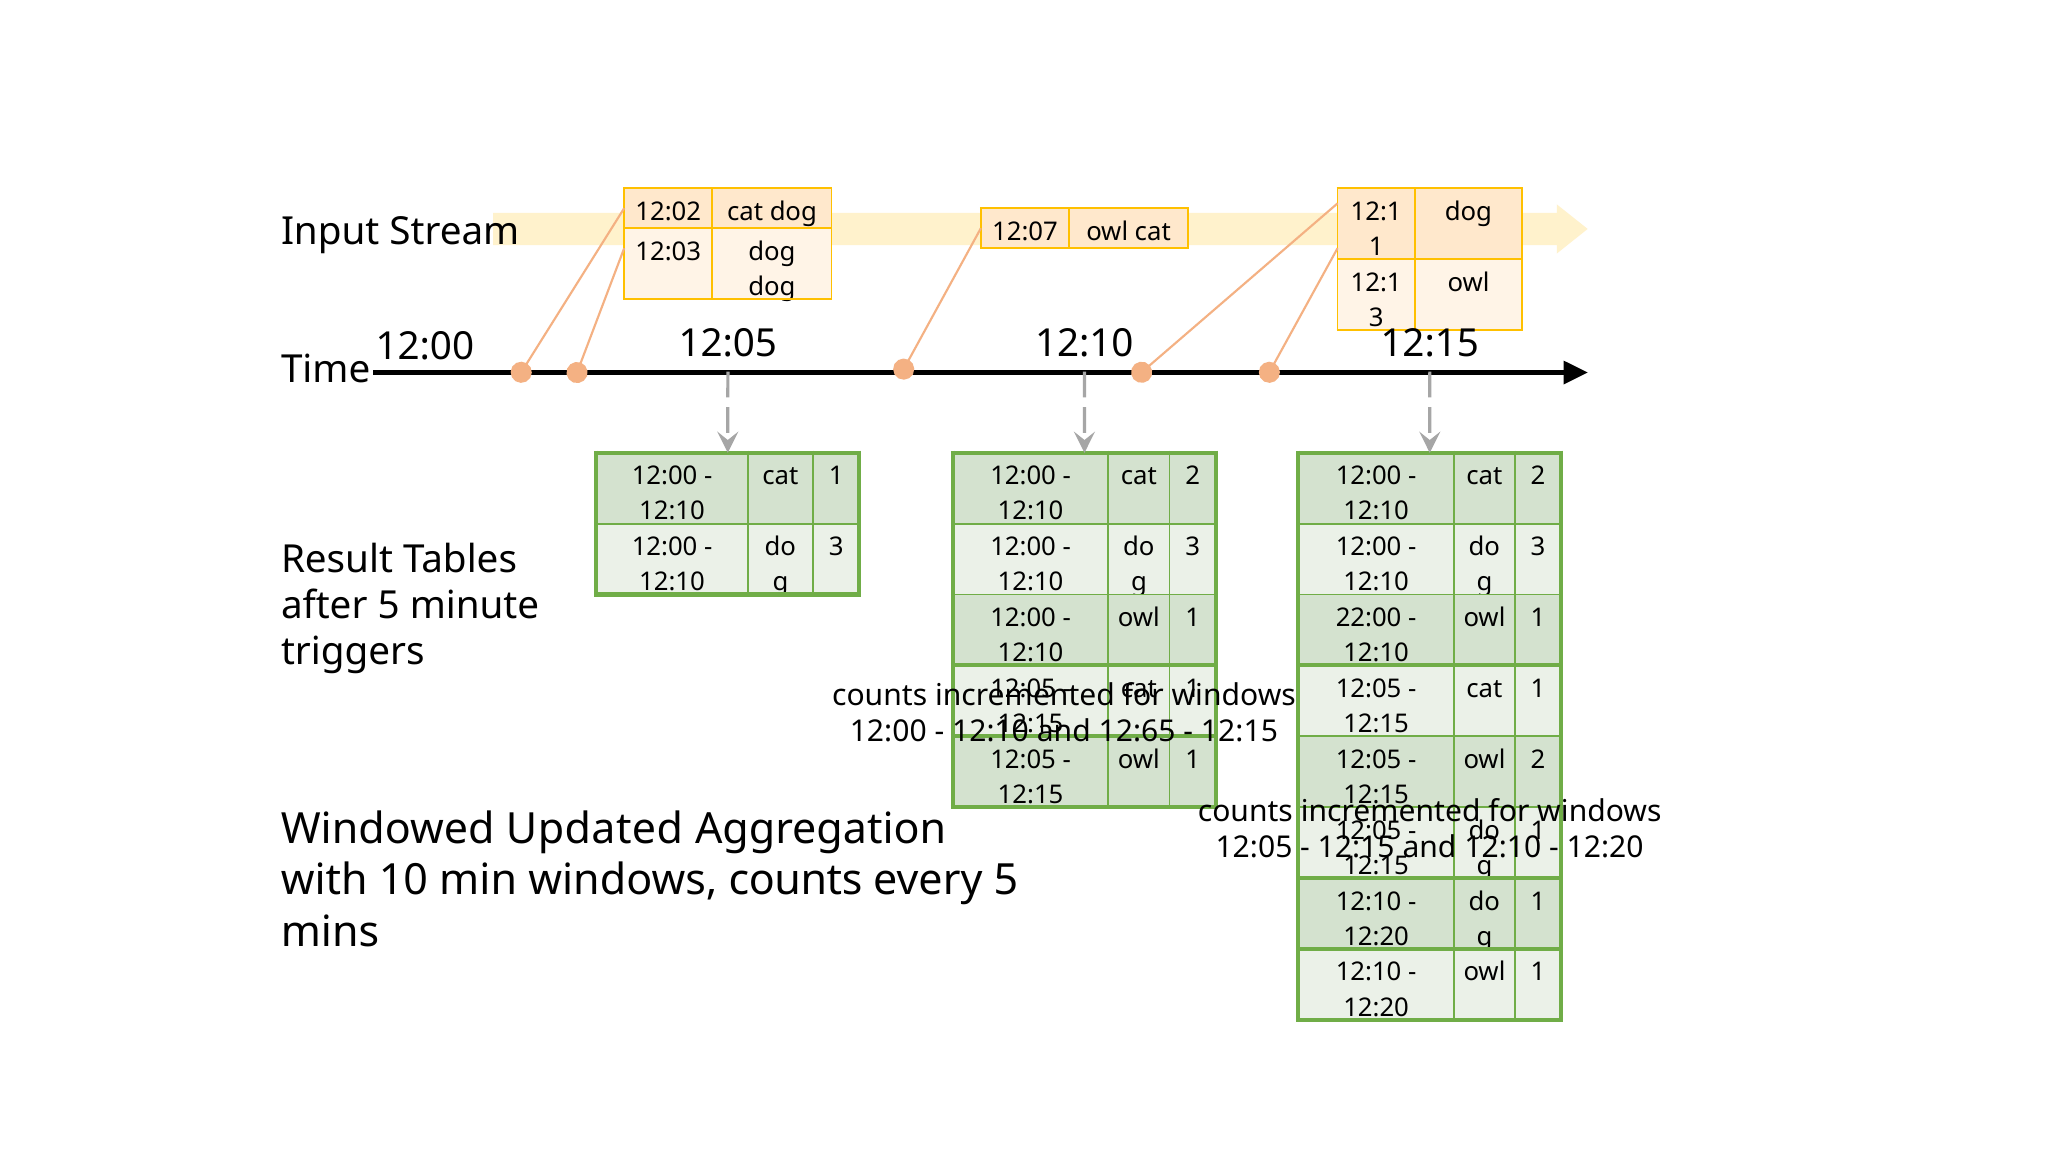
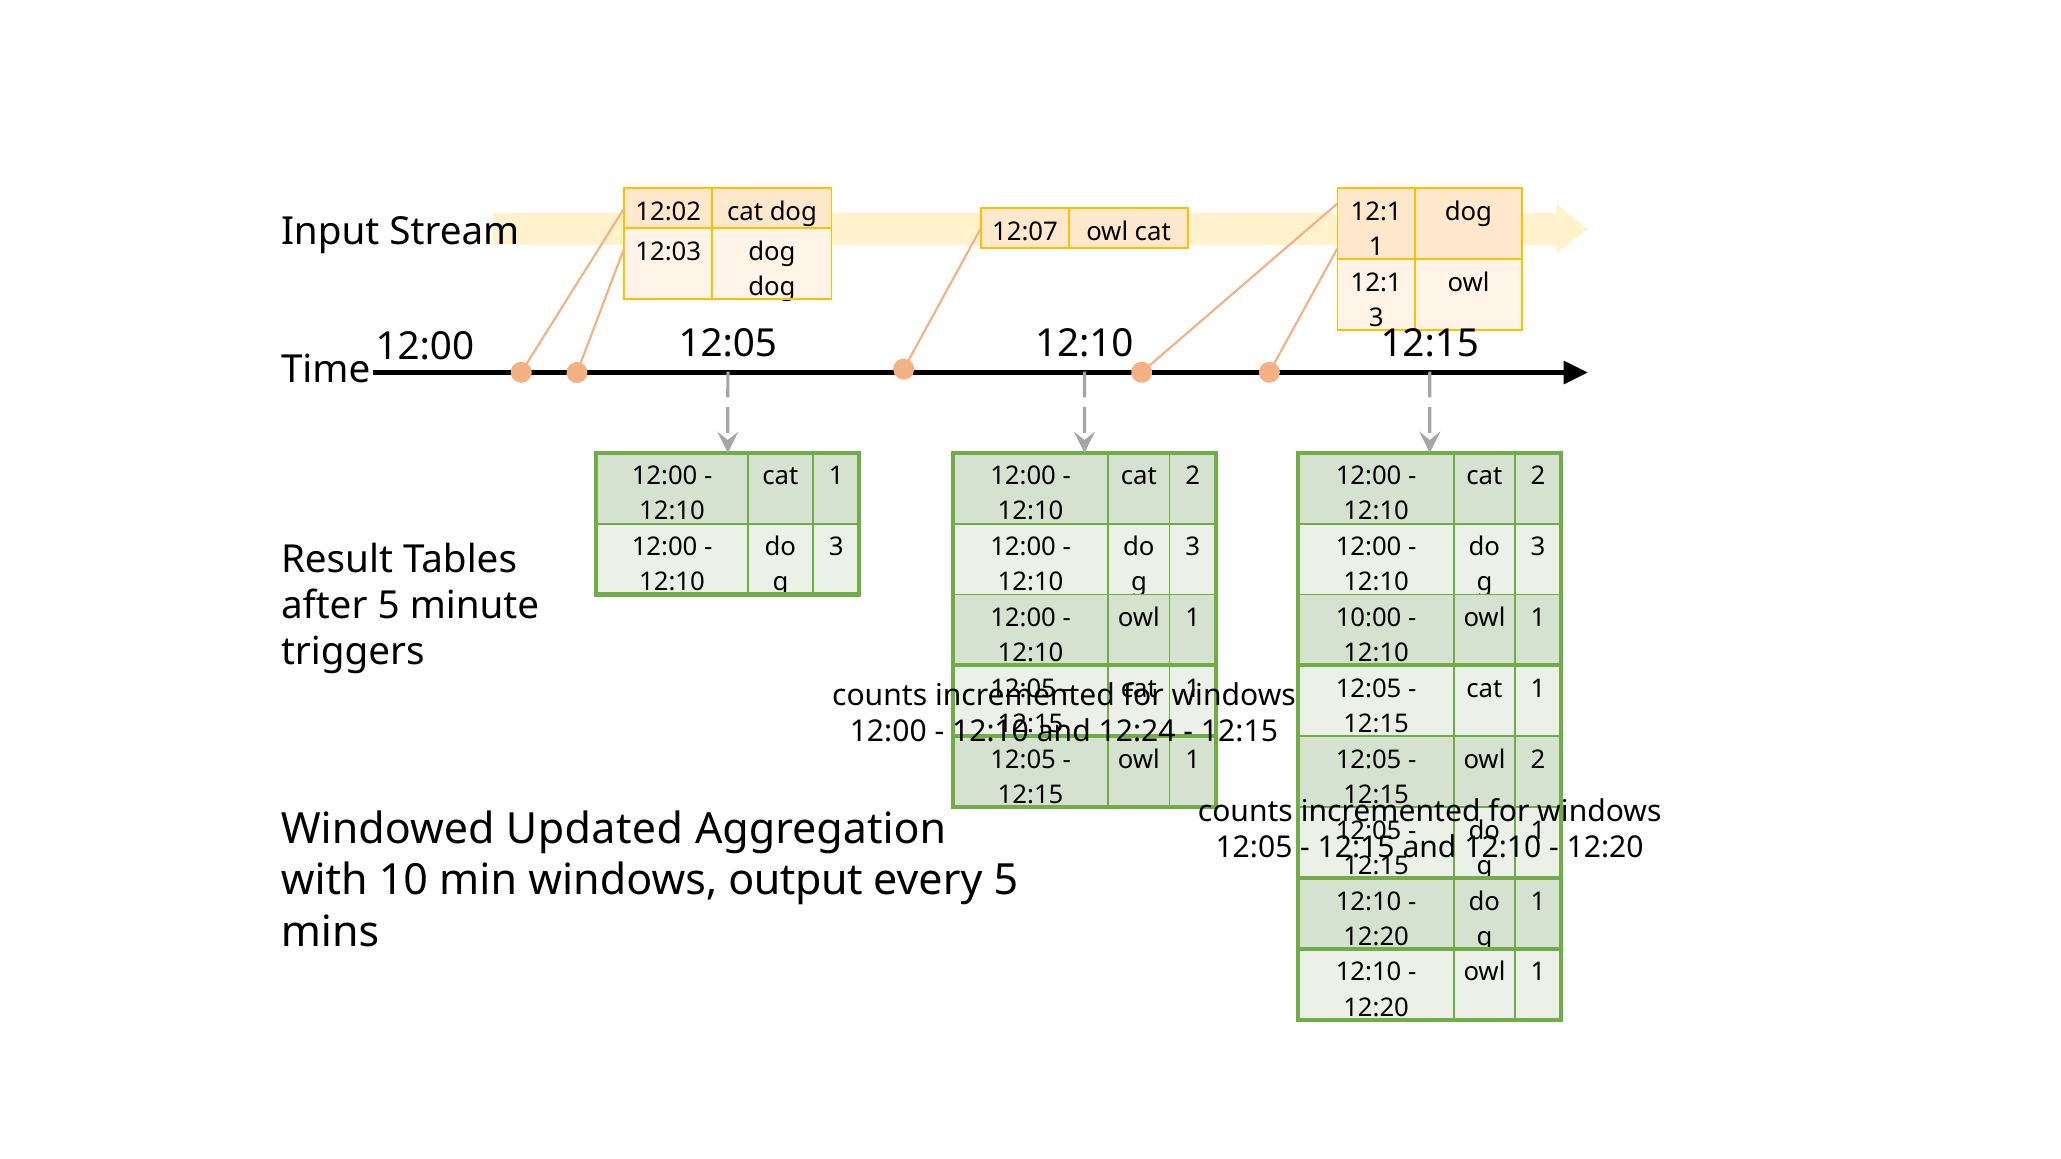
22:00: 22:00 -> 10:00 (1369, 618)
12:65: 12:65 -> 12:24 (1137, 731)
windows counts: counts -> output (796, 881)
